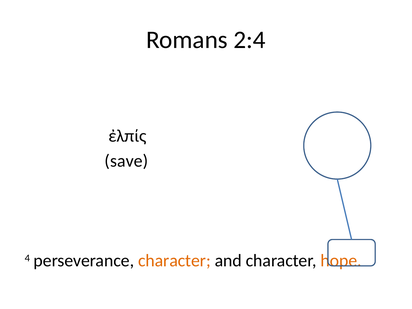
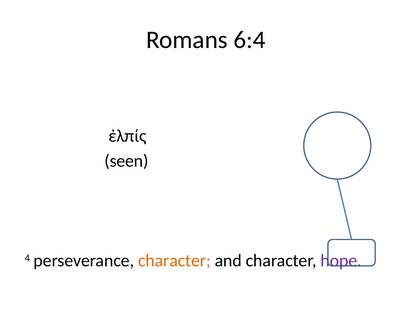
2:4: 2:4 -> 6:4 (250, 40)
save: save -> seen (127, 161)
hope colour: orange -> purple (341, 261)
